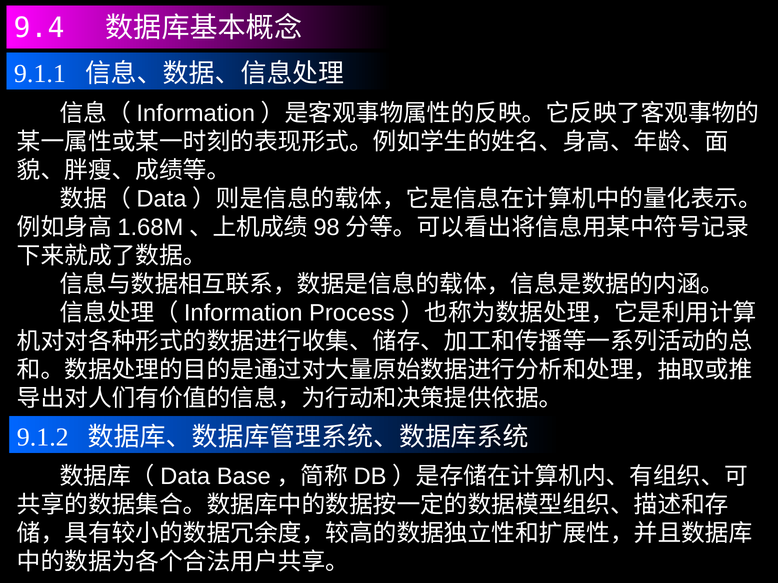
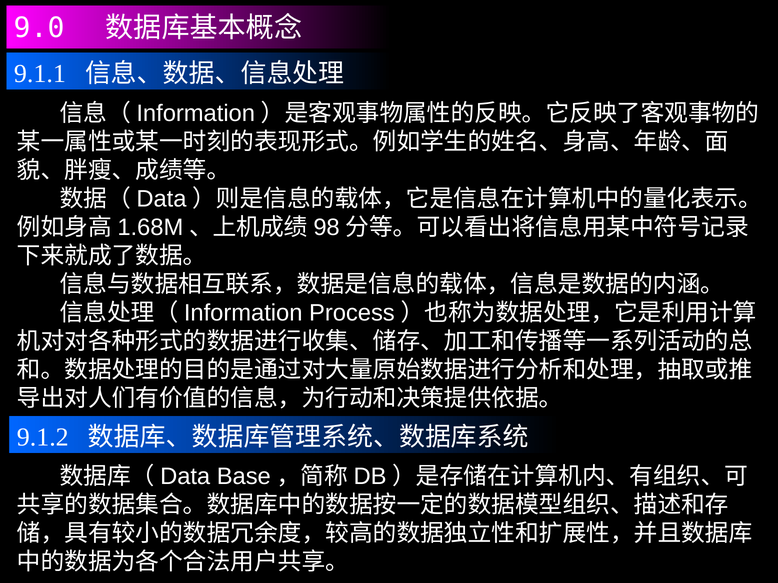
9.4: 9.4 -> 9.0 (39, 28)
